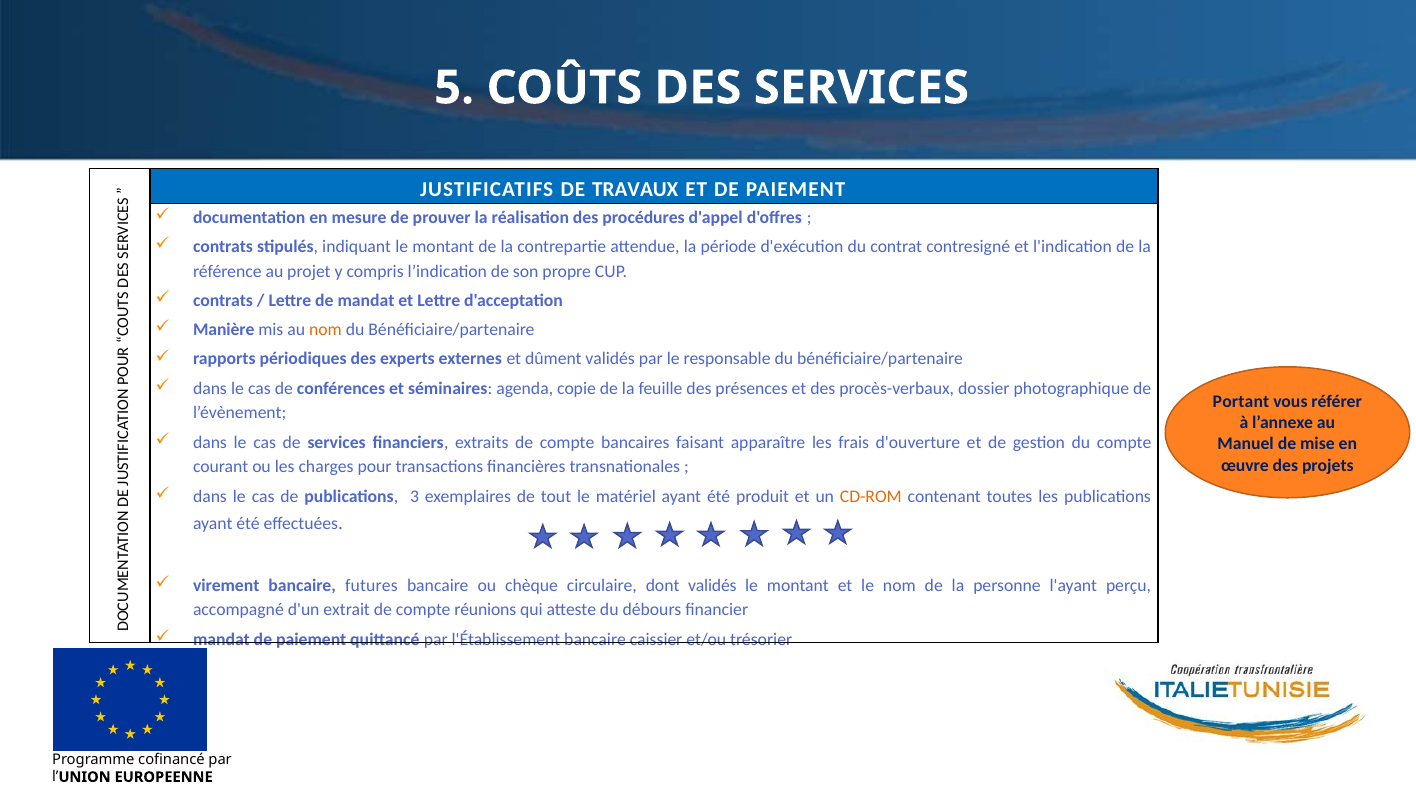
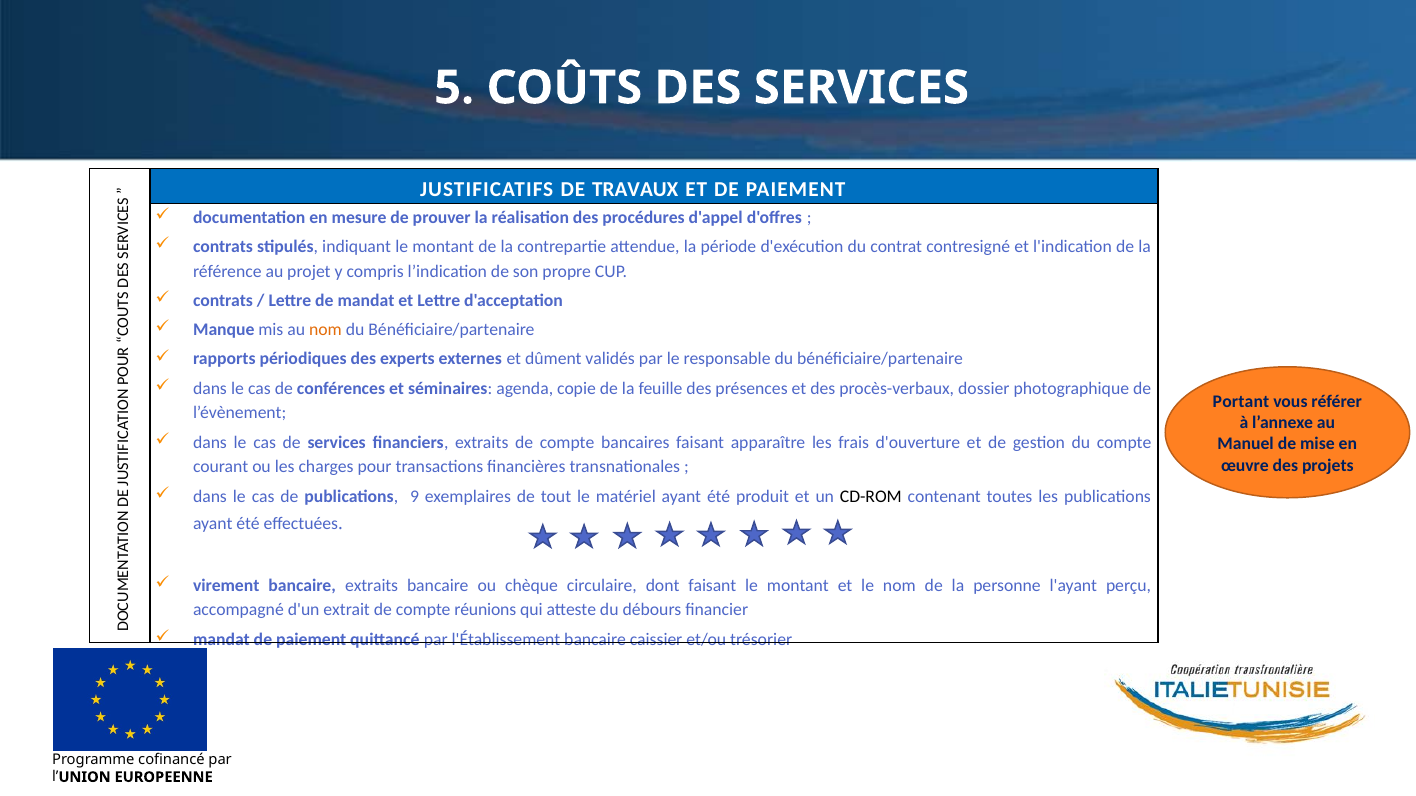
Manière: Manière -> Manque (224, 330)
3: 3 -> 9 (415, 497)
CD-ROM colour: orange -> black (871, 497)
bancaire futures: futures -> extraits (372, 586)
dont validés: validés -> faisant (712, 586)
